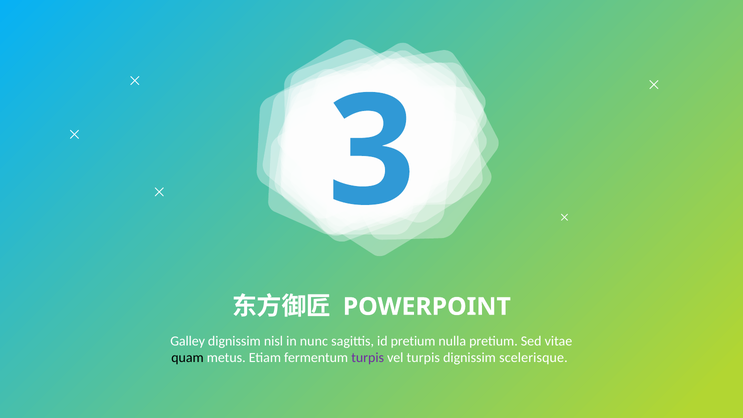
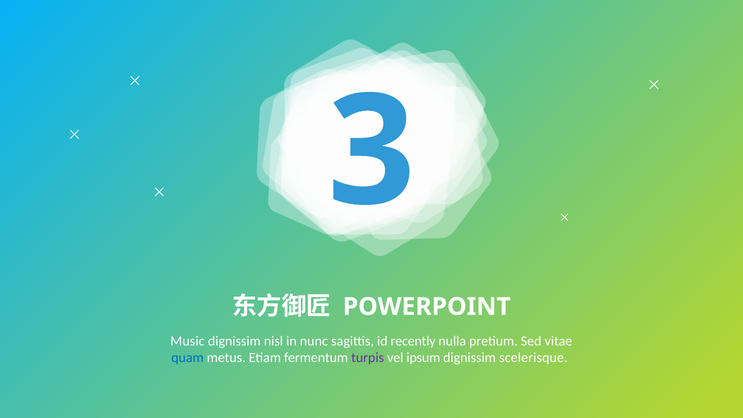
Galley: Galley -> Music (187, 341)
id pretium: pretium -> recently (413, 341)
quam colour: black -> blue (187, 358)
vel turpis: turpis -> ipsum (423, 358)
